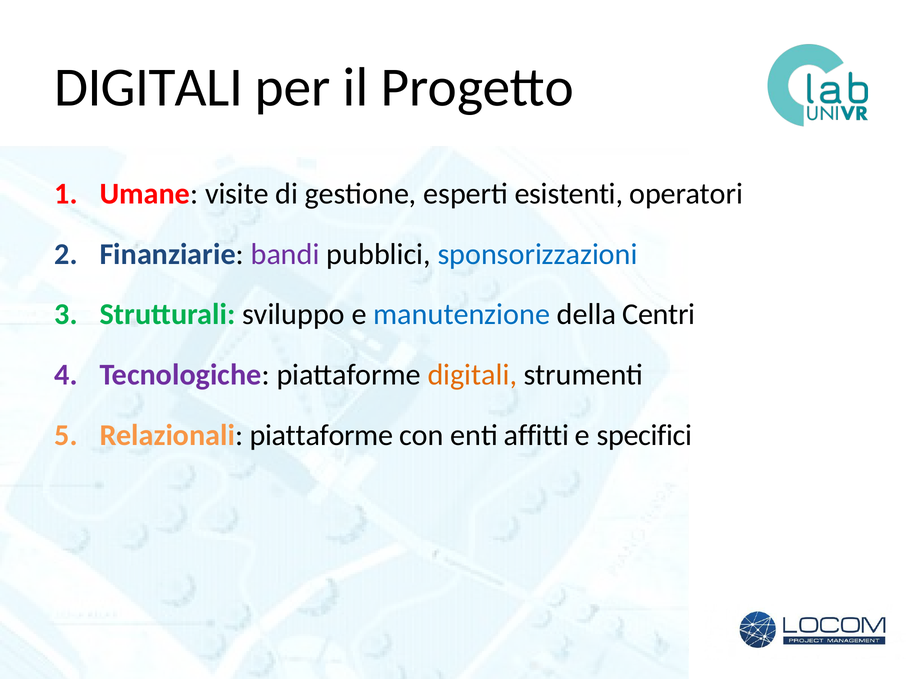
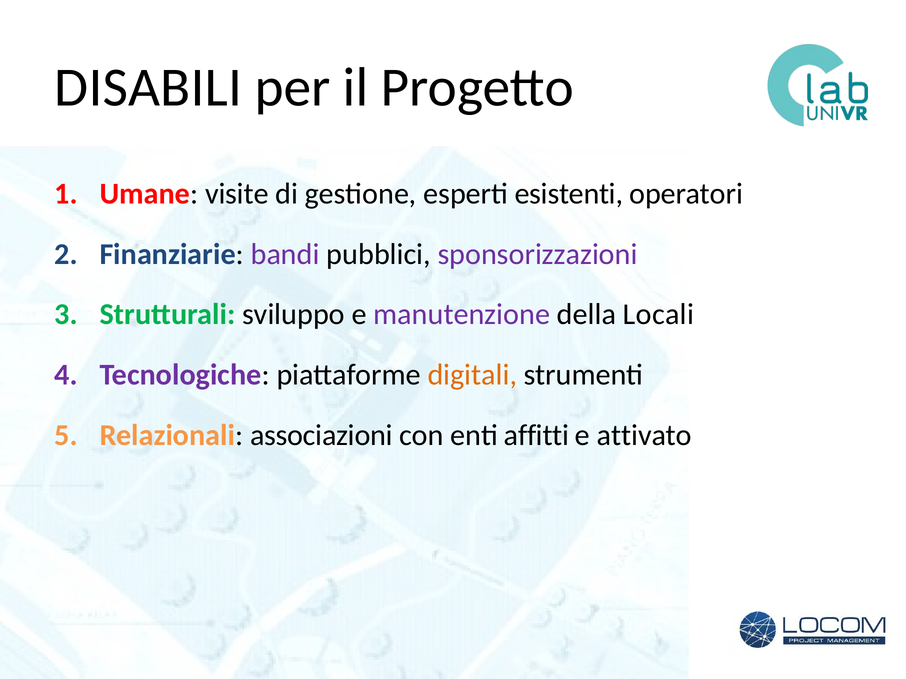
DIGITALI: DIGITALI -> DISABILI (148, 88)
sponsorizzazioni colour: blue -> purple (538, 254)
manutenzione colour: blue -> purple (462, 315)
Centri: Centri -> Locali (658, 315)
Relazionali piattaforme: piattaforme -> associazioni (321, 435)
specifici: specifici -> attivato (644, 435)
